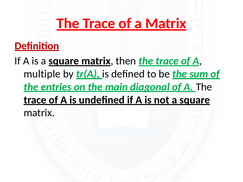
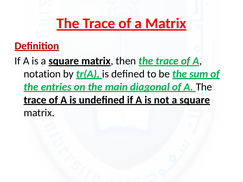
multiple: multiple -> notation (42, 74)
